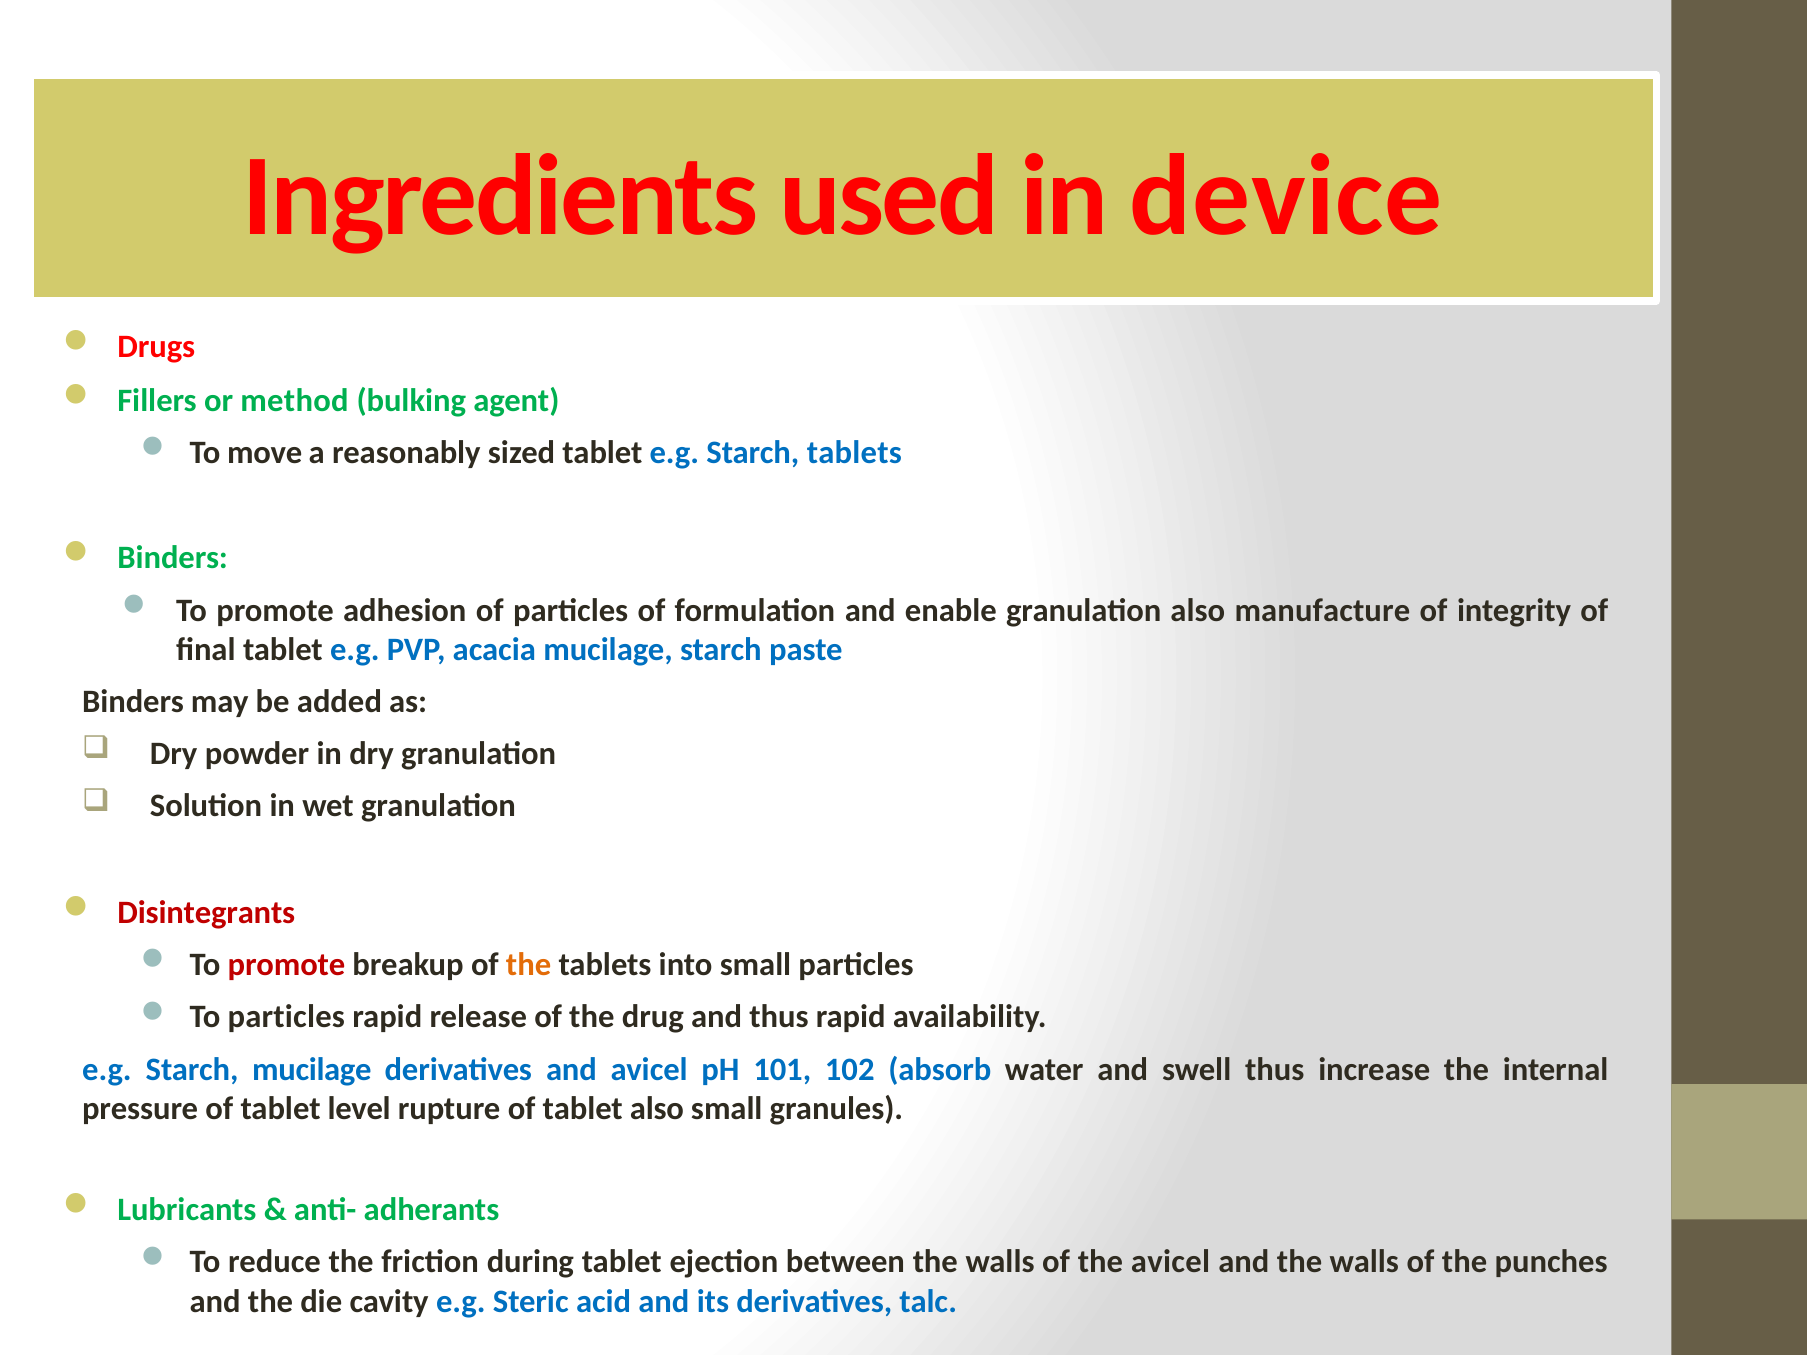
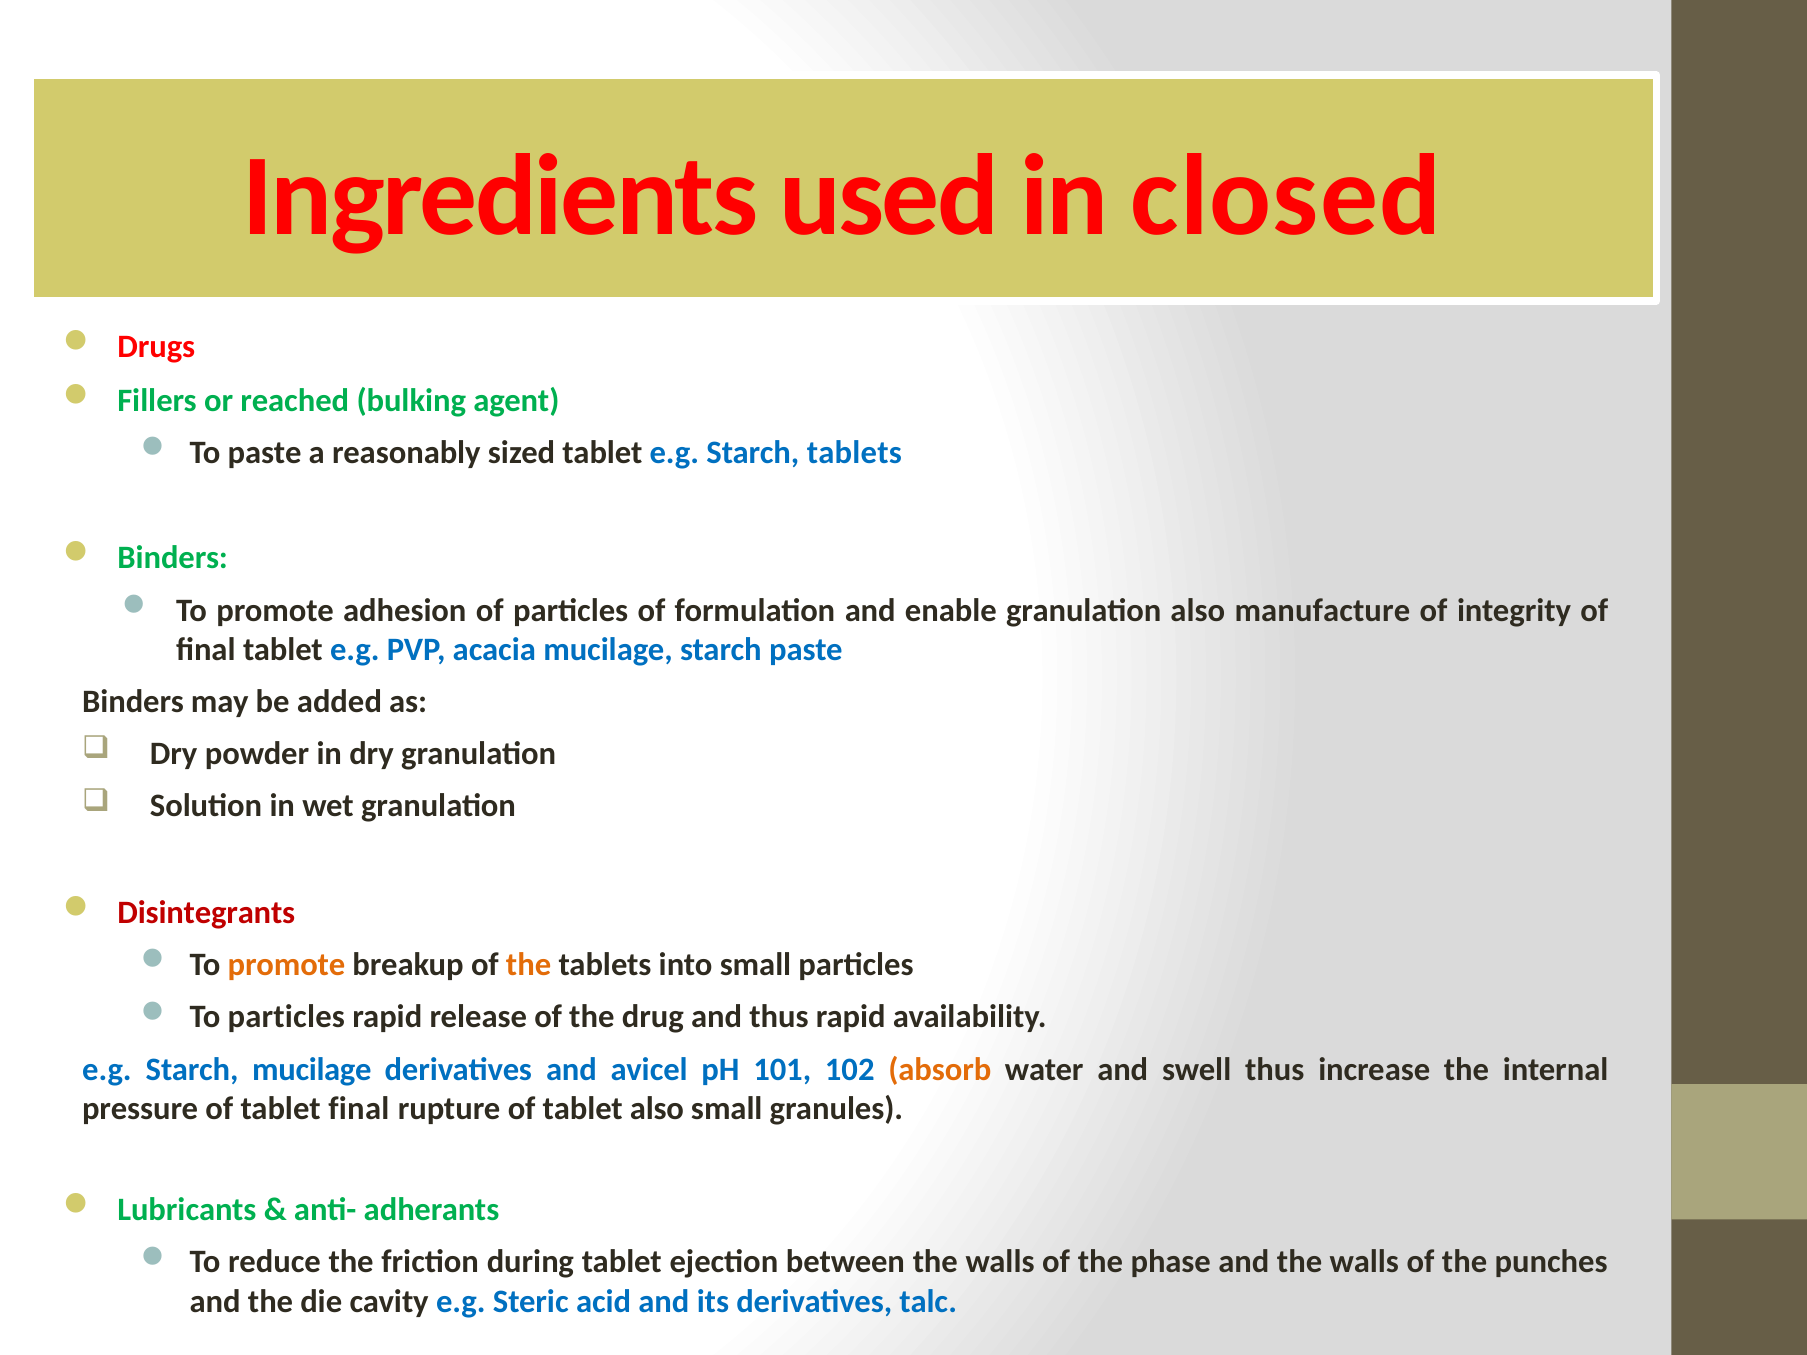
device: device -> closed (1286, 196)
method: method -> reached (295, 400)
To move: move -> paste (265, 453)
promote colour: red -> orange (286, 965)
absorb colour: blue -> orange (940, 1069)
tablet level: level -> final (359, 1109)
the avicel: avicel -> phase (1171, 1262)
